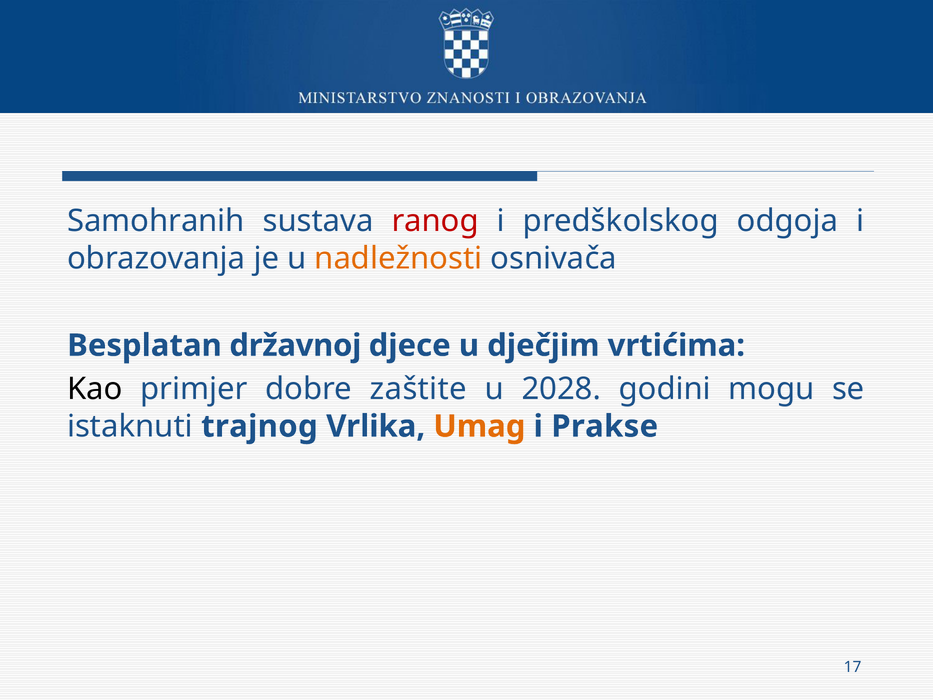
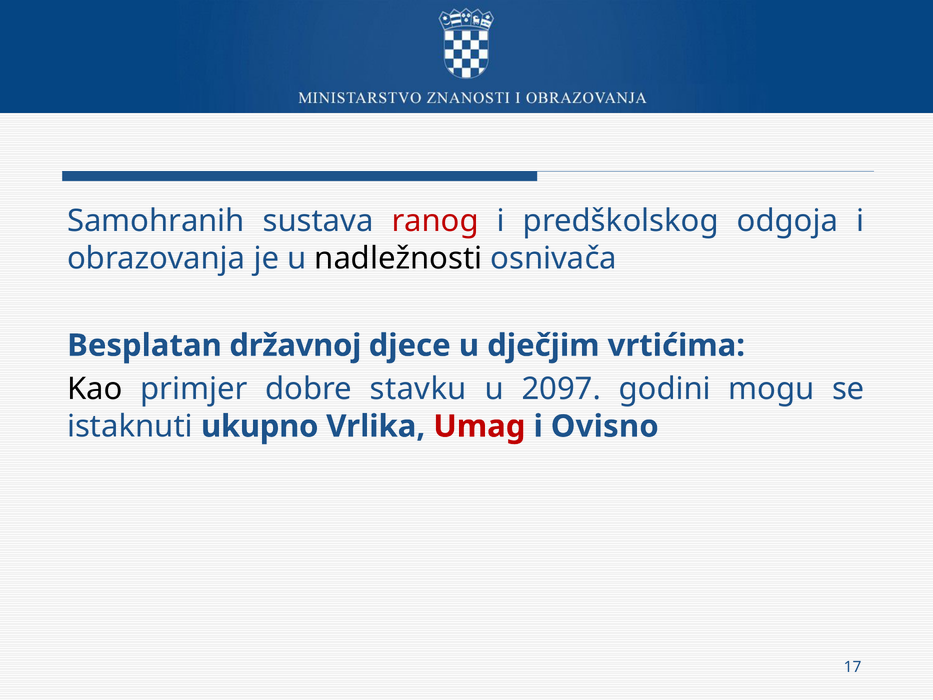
nadležnosti colour: orange -> black (398, 258)
zaštite: zaštite -> stavku (418, 389)
2028: 2028 -> 2097 (561, 389)
trajnog: trajnog -> ukupno (260, 426)
Umag colour: orange -> red (479, 426)
Prakse: Prakse -> Ovisno (605, 426)
